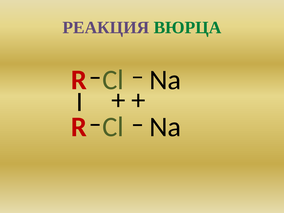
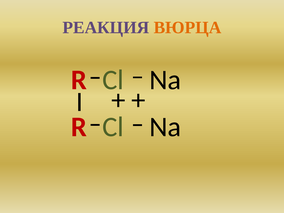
ВЮРЦА colour: green -> orange (187, 27)
